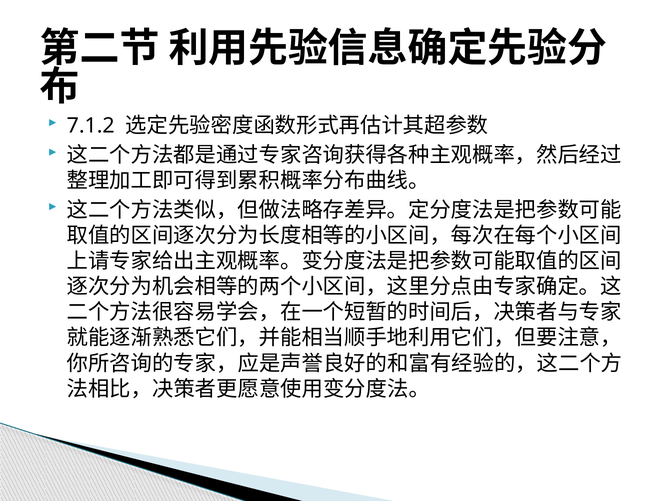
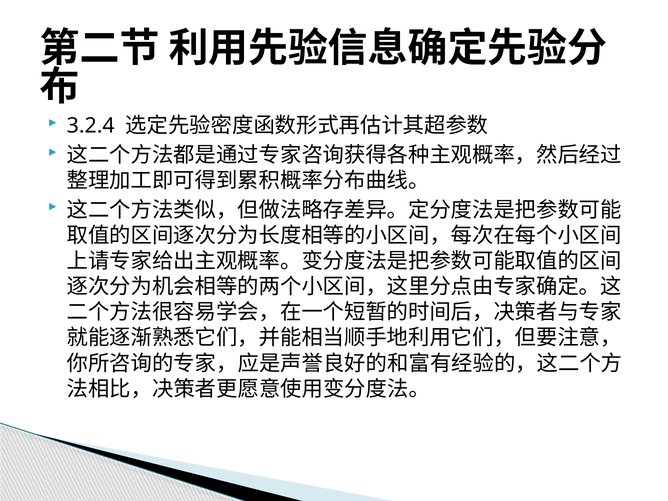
7.1.2: 7.1.2 -> 3.2.4 (91, 126)
